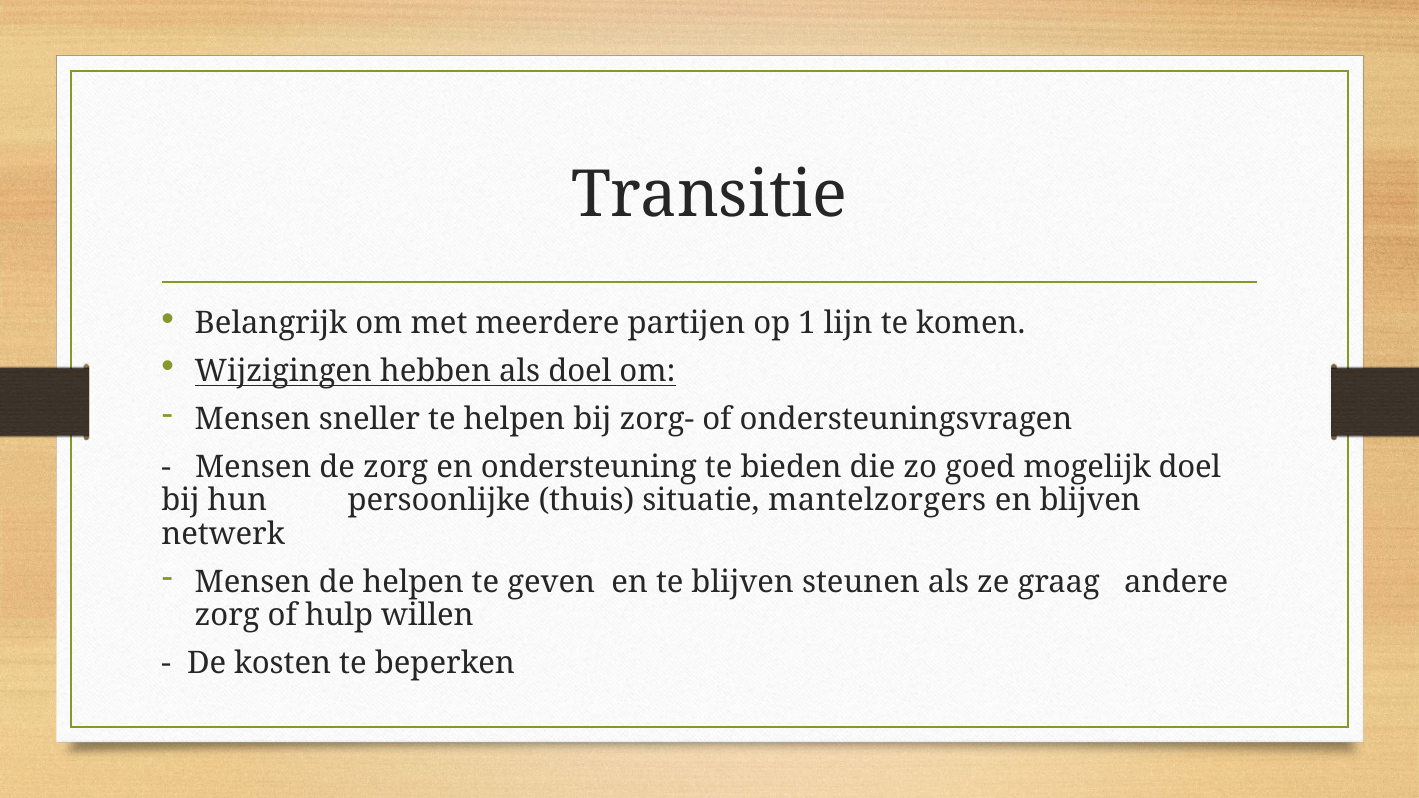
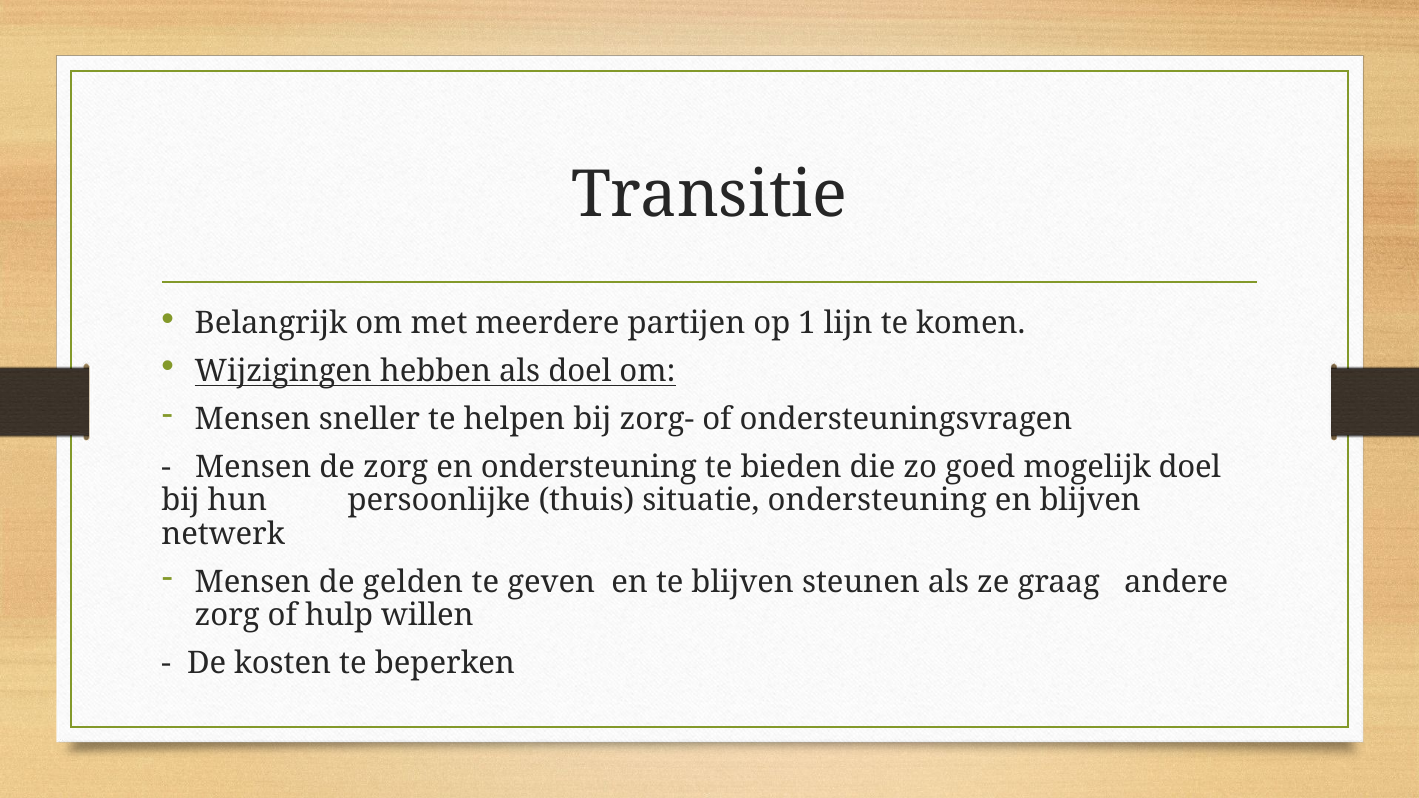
situatie mantelzorgers: mantelzorgers -> ondersteuning (877, 501)
de helpen: helpen -> gelden (413, 582)
